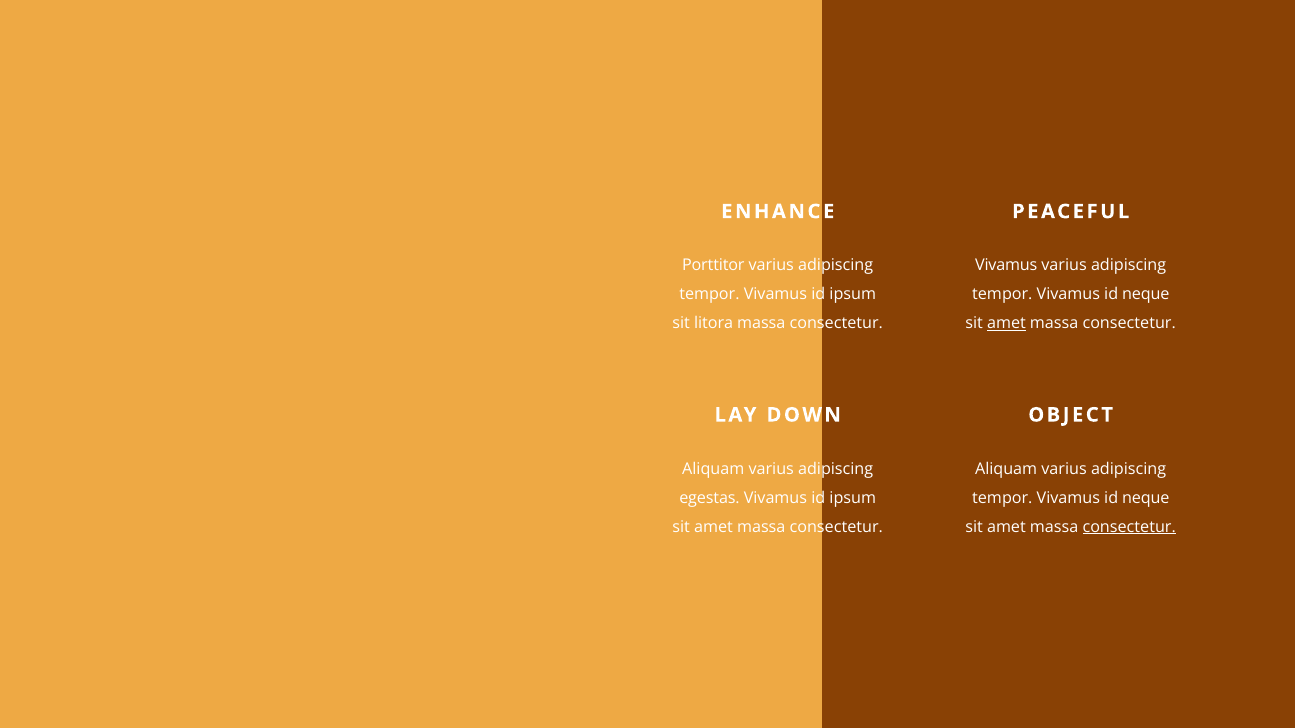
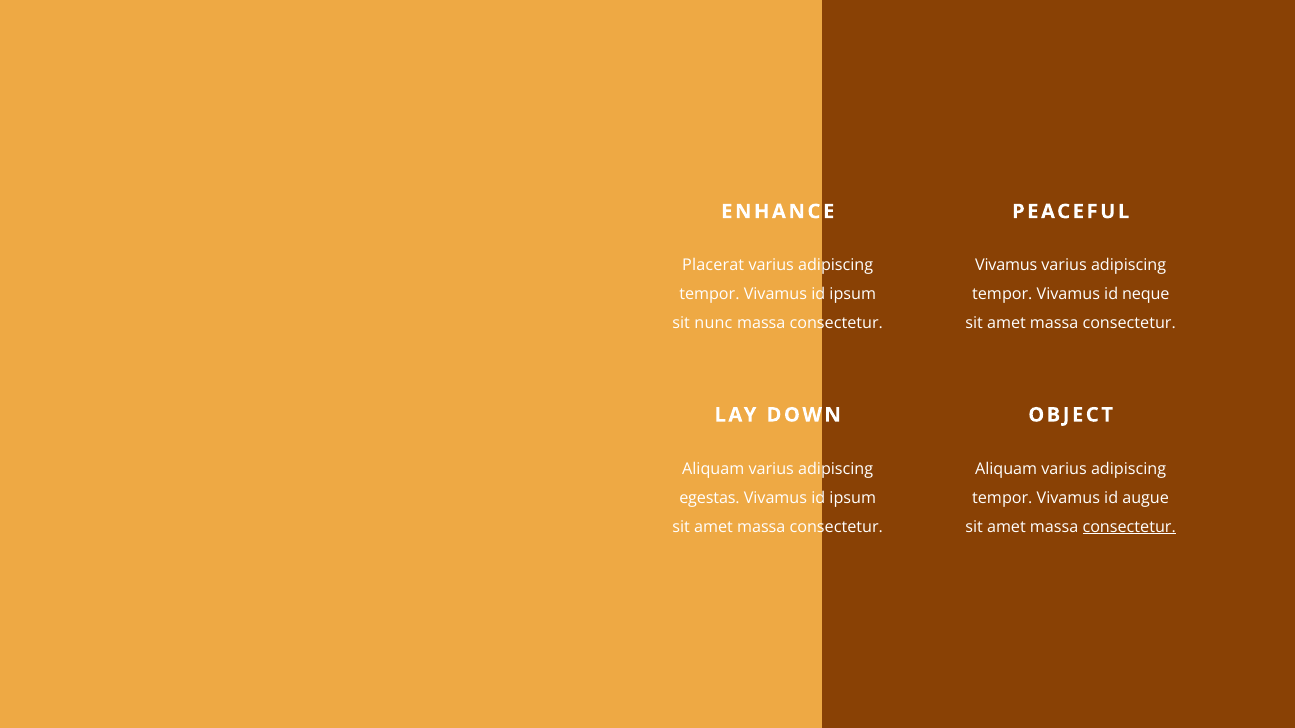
Porttitor: Porttitor -> Placerat (713, 265)
litora: litora -> nunc (713, 324)
amet underline: present -> none (1006, 324)
neque: neque -> augue (1146, 498)
